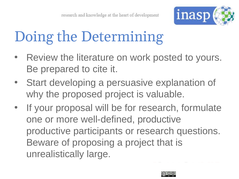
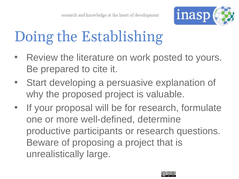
Determining: Determining -> Establishing (122, 37)
well-defined productive: productive -> determine (159, 120)
